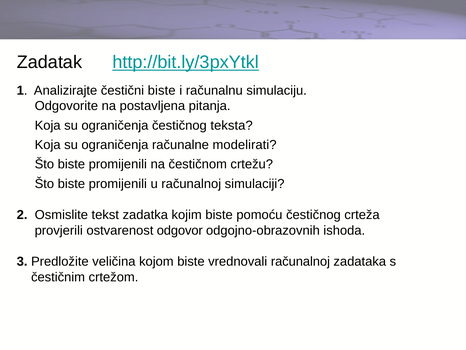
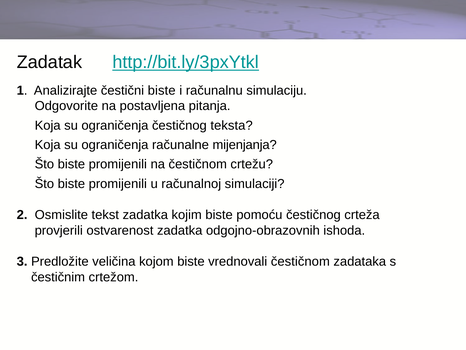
modelirati: modelirati -> mijenjanja (245, 145)
ostvarenost odgovor: odgovor -> zadatka (180, 230)
vrednovali računalnoj: računalnoj -> čestičnom (300, 261)
